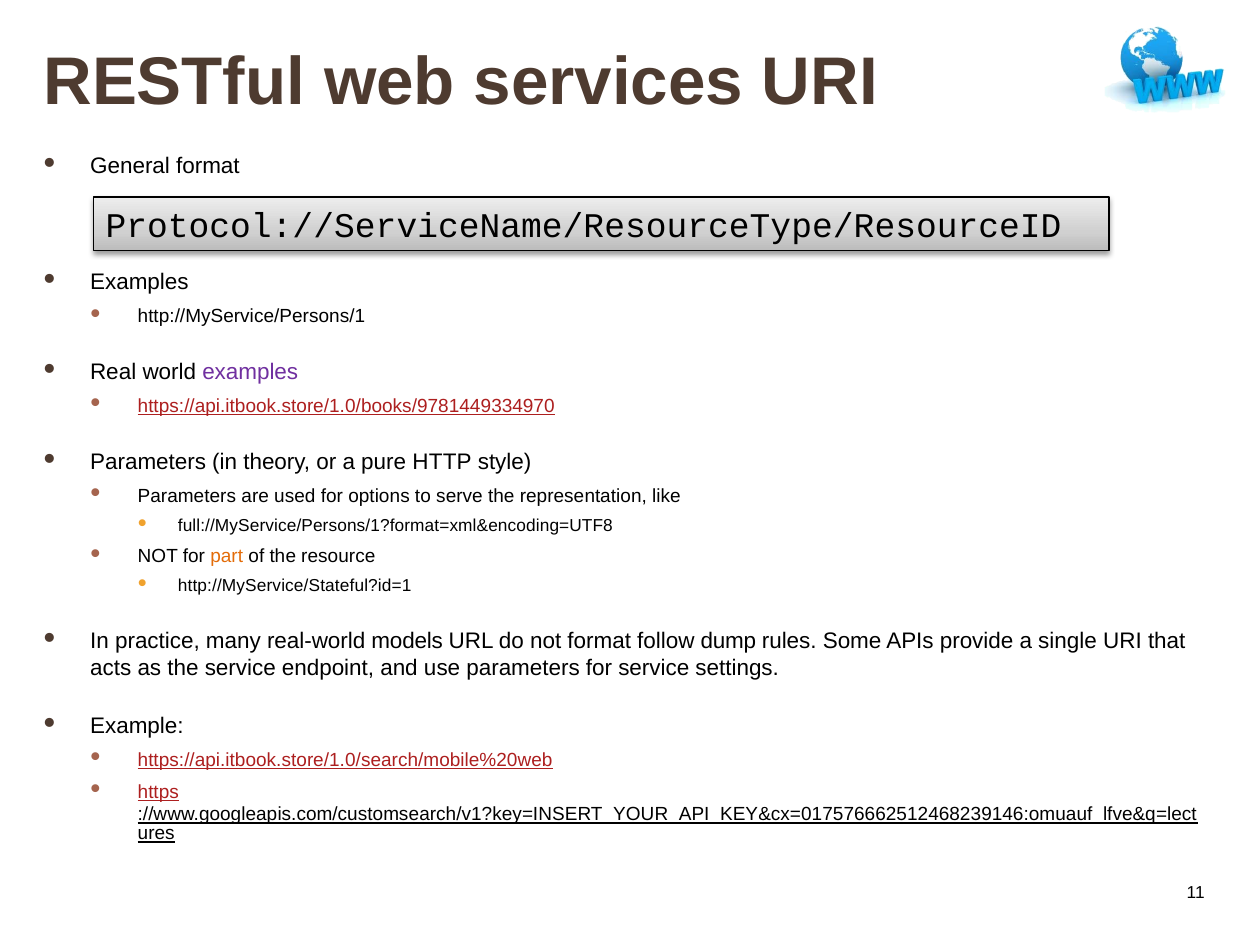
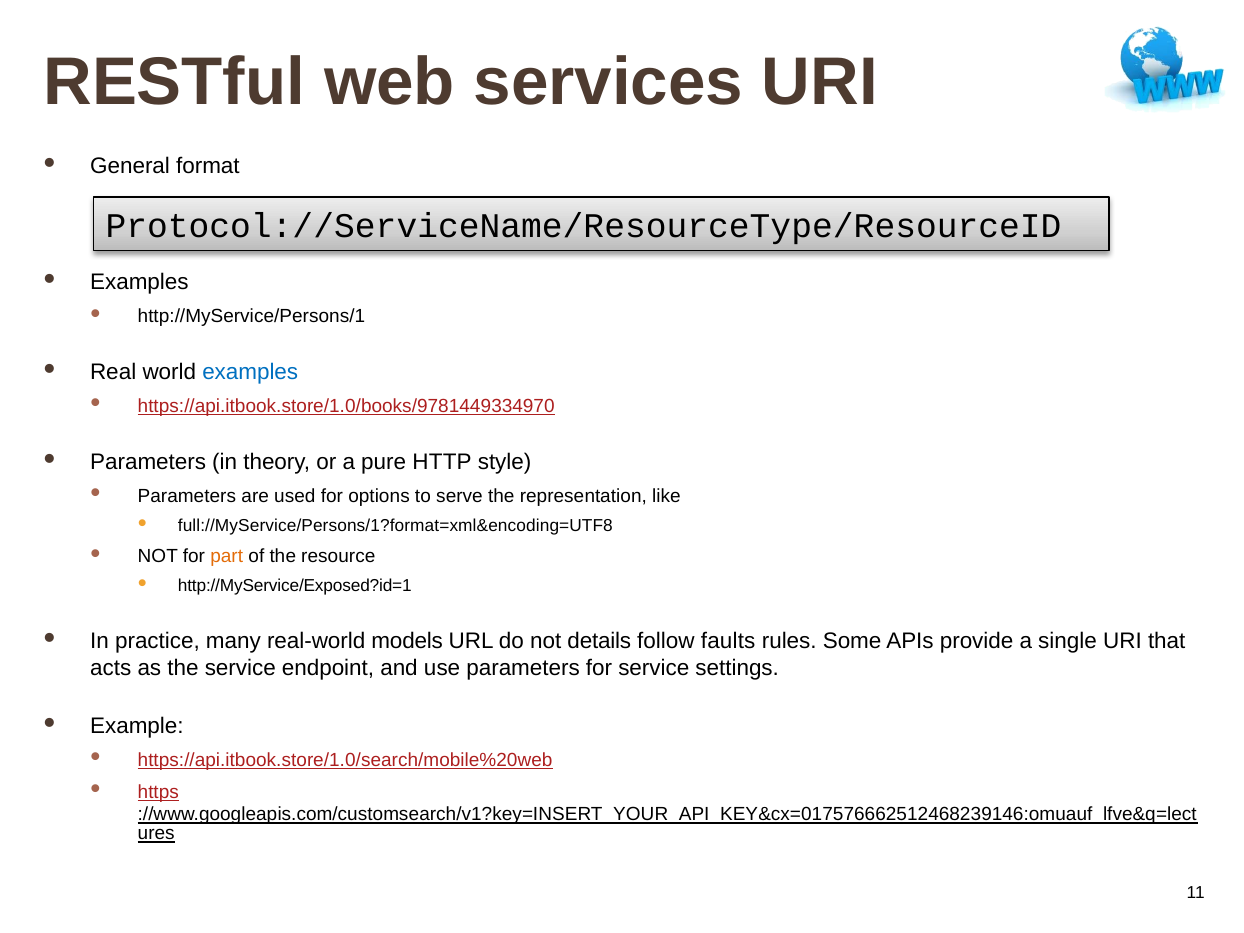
examples colour: purple -> blue (250, 372)
http://MyService/Stateful?id=1: http://MyService/Stateful?id=1 -> http://MyService/Exposed?id=1 (295, 586)
not format: format -> details (599, 641)
dump: dump -> faults (728, 641)
